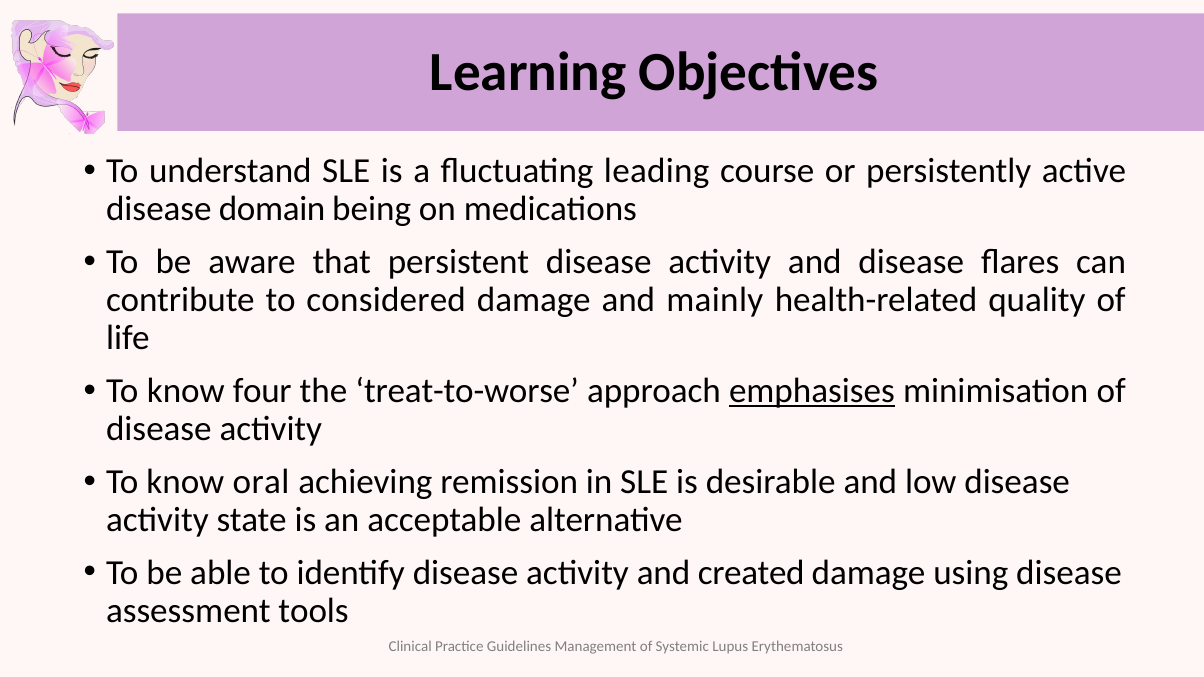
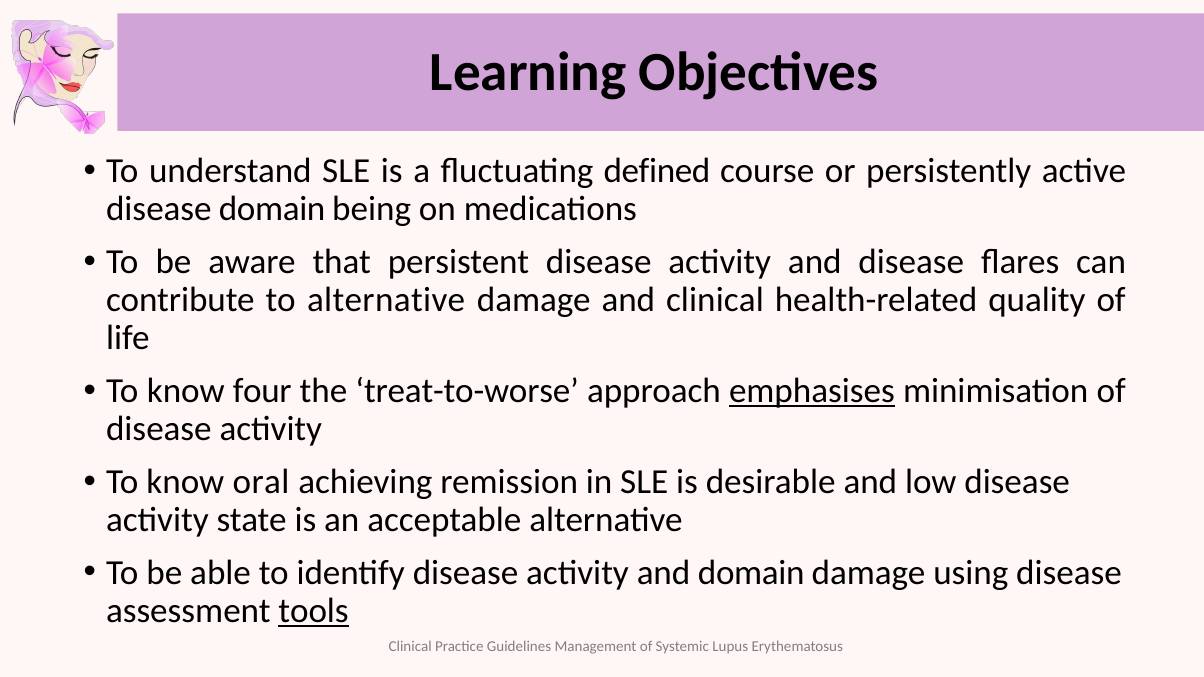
leading: leading -> defined (657, 171)
to considered: considered -> alternative (386, 300)
and mainly: mainly -> clinical (715, 300)
and created: created -> domain (751, 573)
tools underline: none -> present (314, 611)
